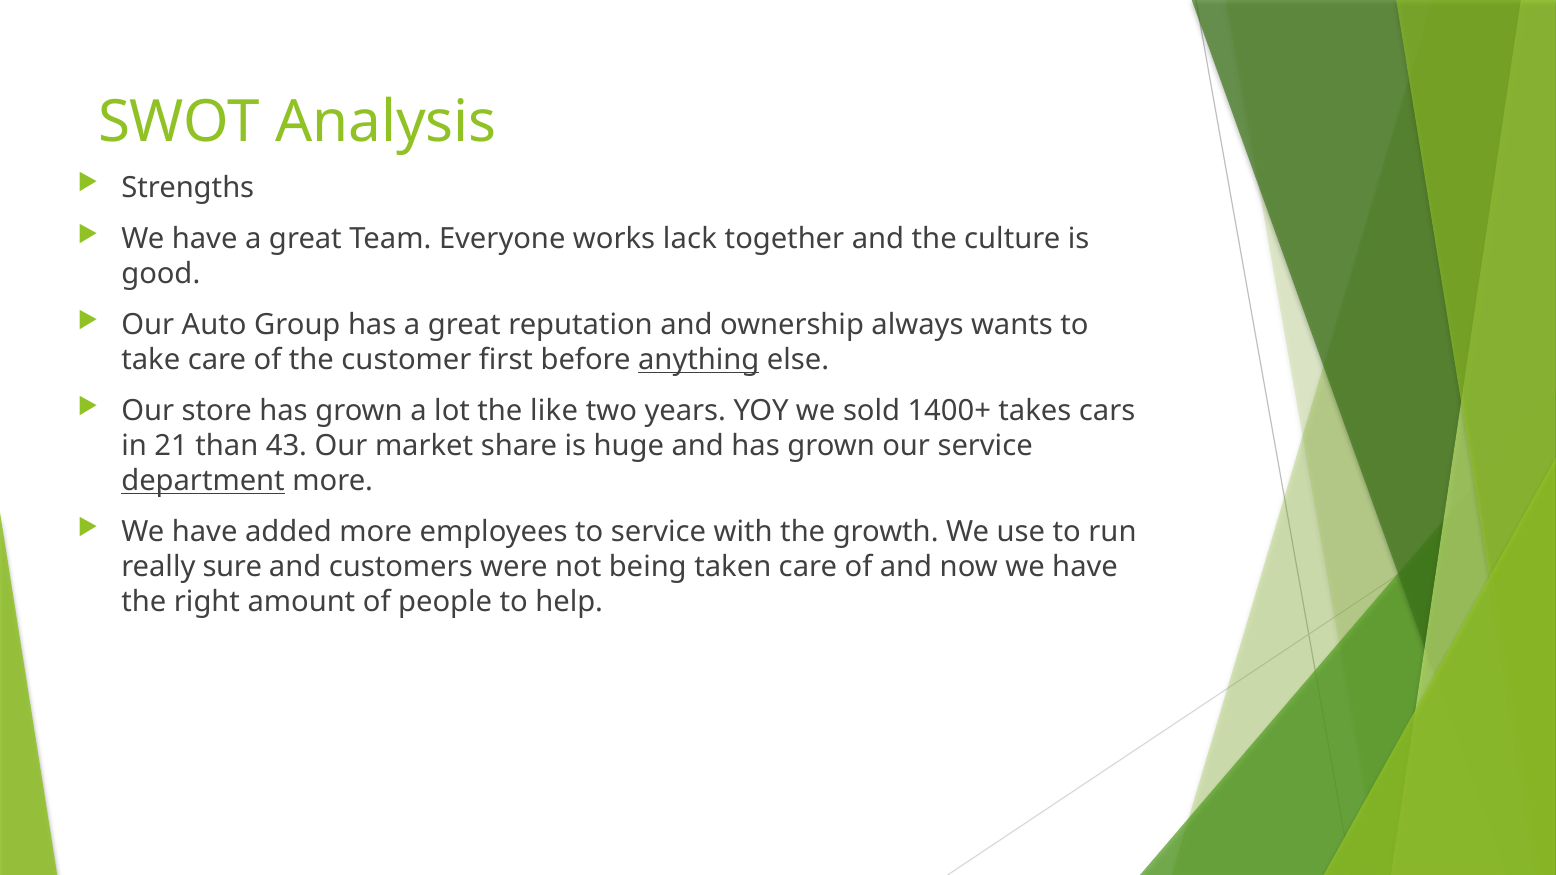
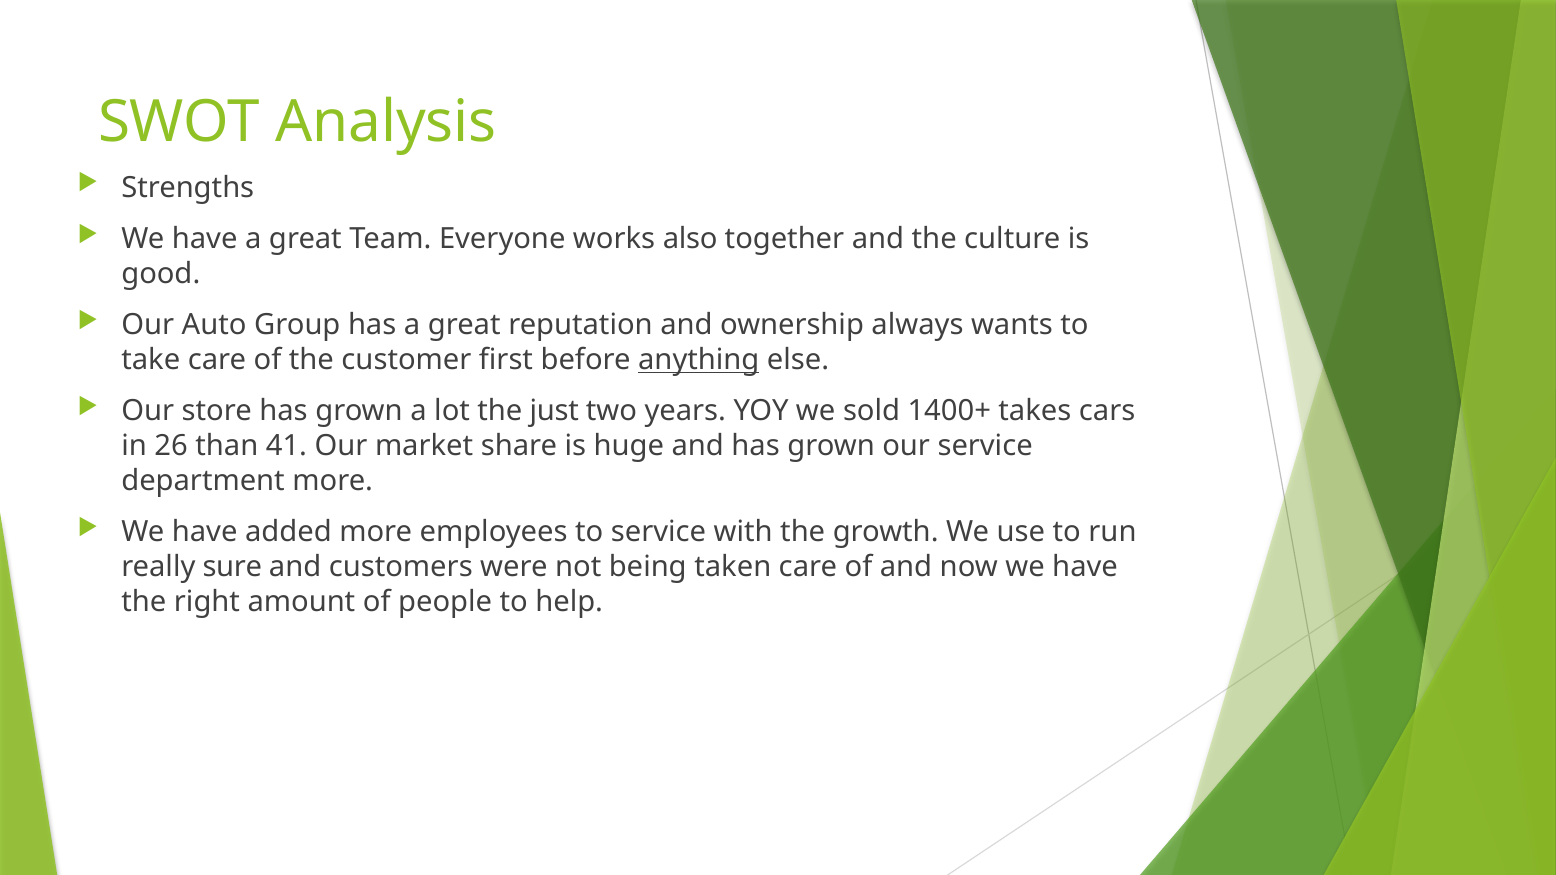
lack: lack -> also (690, 239)
like: like -> just (554, 411)
21: 21 -> 26 (171, 446)
43: 43 -> 41 (286, 446)
department underline: present -> none (203, 481)
